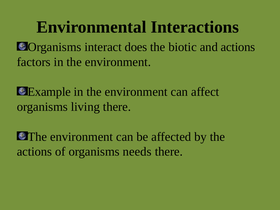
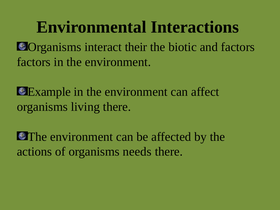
does: does -> their (136, 47)
and actions: actions -> factors (238, 47)
